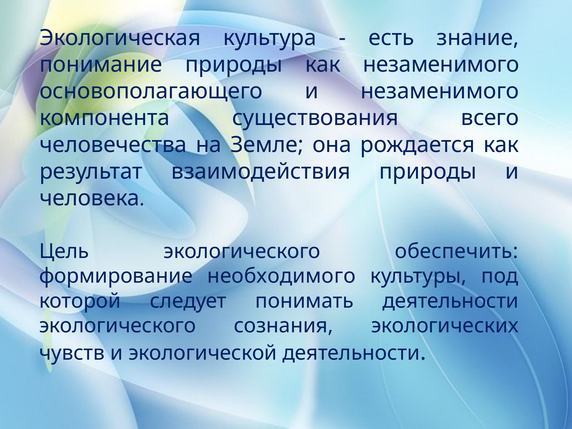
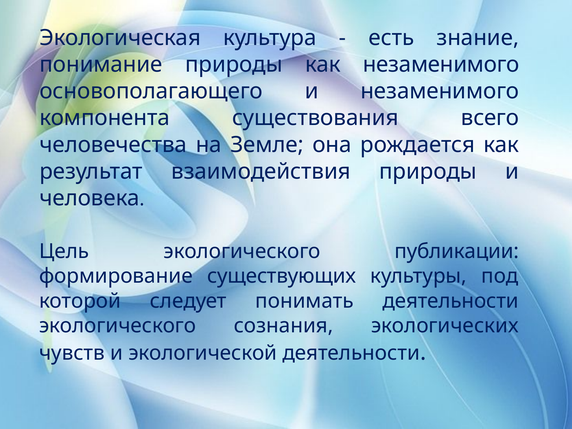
обеспечить: обеспечить -> публикации (457, 251)
необходимого: необходимого -> существующих (282, 276)
